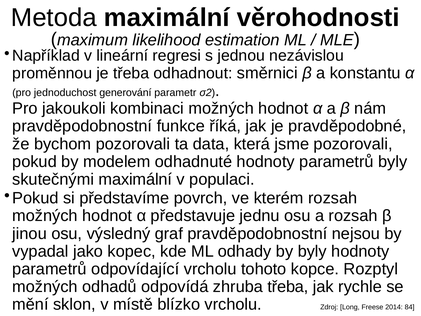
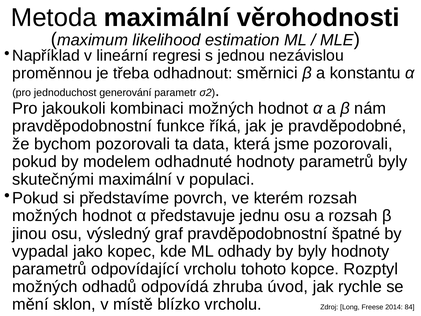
nejsou: nejsou -> špatné (356, 233)
zhruba třeba: třeba -> úvod (288, 286)
